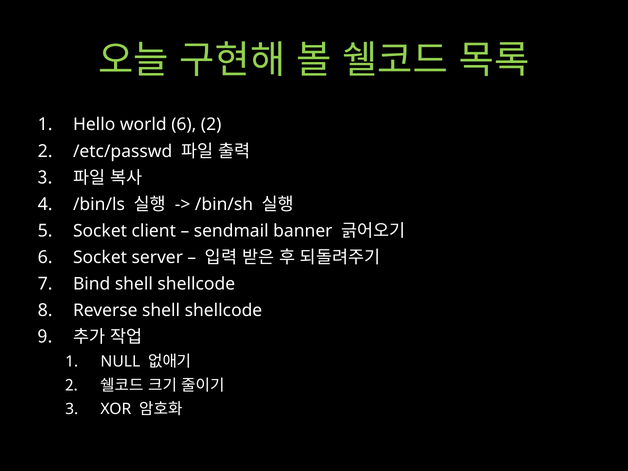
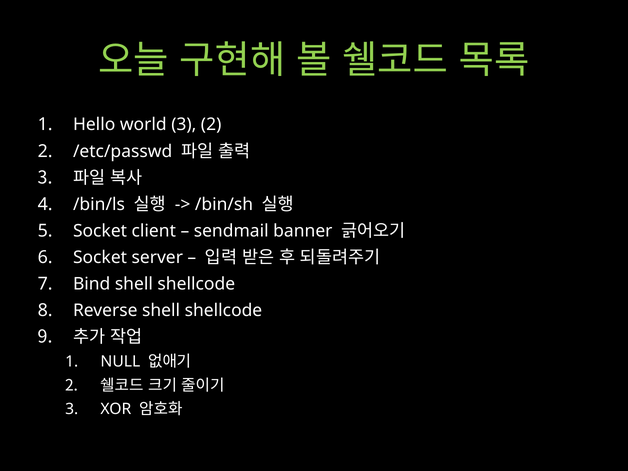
world 6: 6 -> 3 (184, 125)
